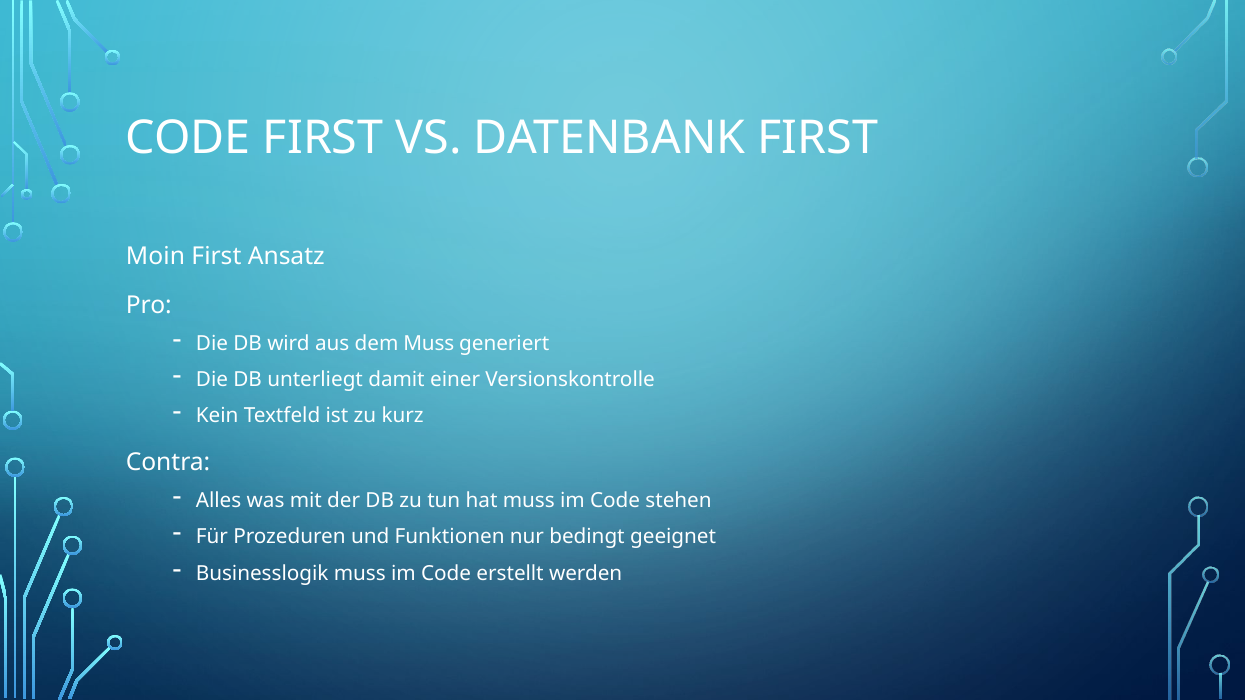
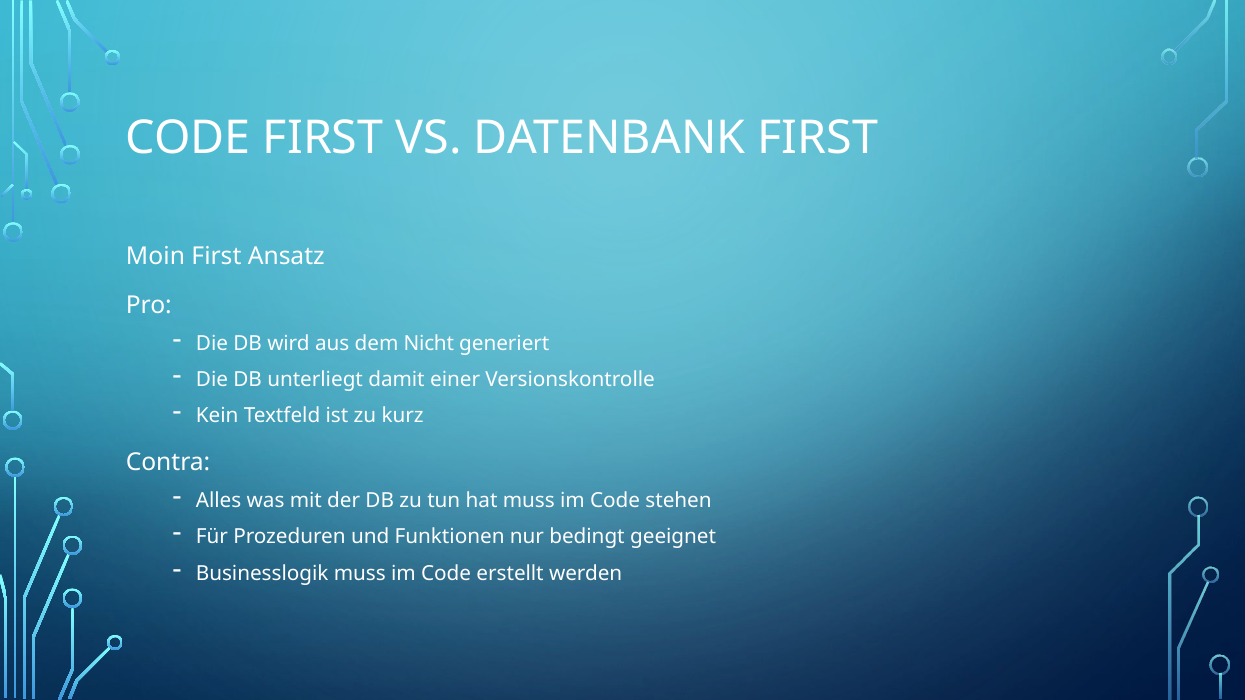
dem Muss: Muss -> Nicht (429, 344)
